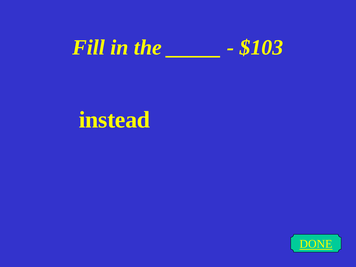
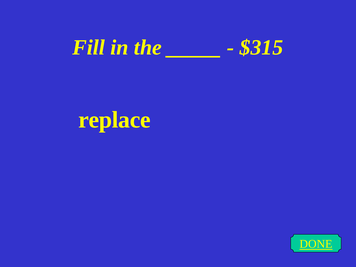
$103: $103 -> $315 (261, 47)
instead: instead -> replace (115, 120)
